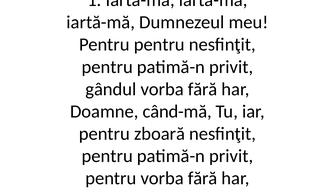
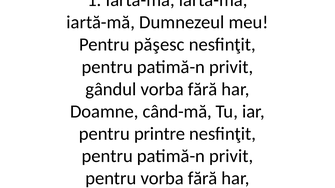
Pentru pentru: pentru -> păşesc (159, 45)
zboară: zboară -> printre (160, 134)
